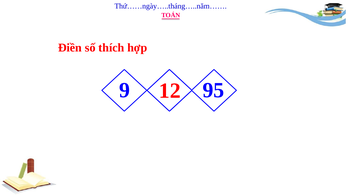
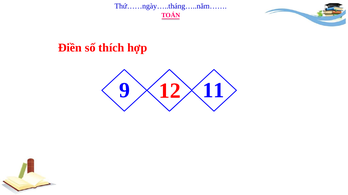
95: 95 -> 11 (213, 90)
